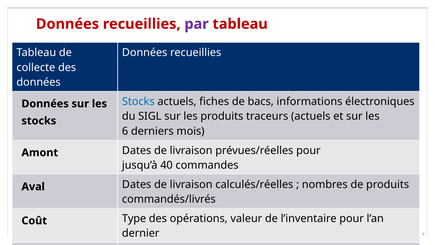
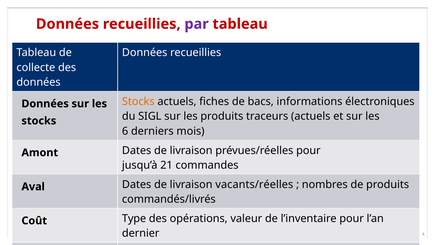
Stocks colour: blue -> orange (138, 101)
40: 40 -> 21 (166, 165)
calculés/réelles: calculés/réelles -> vacants/réelles (254, 184)
